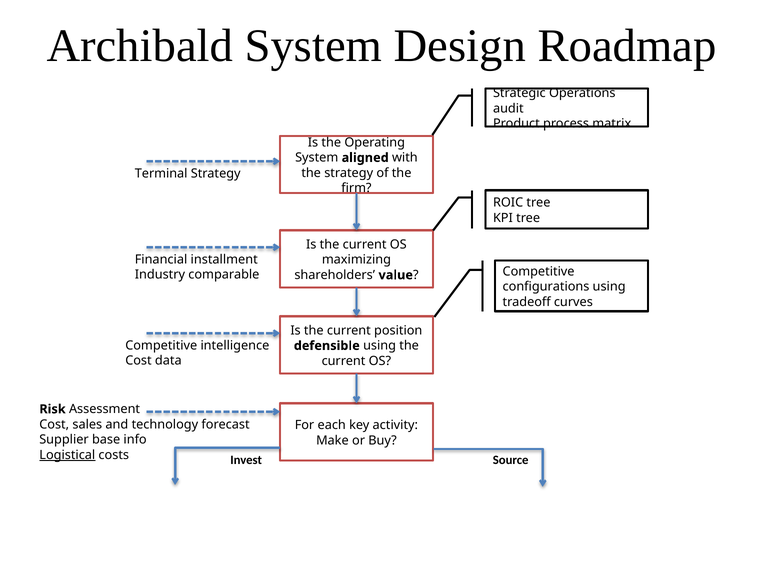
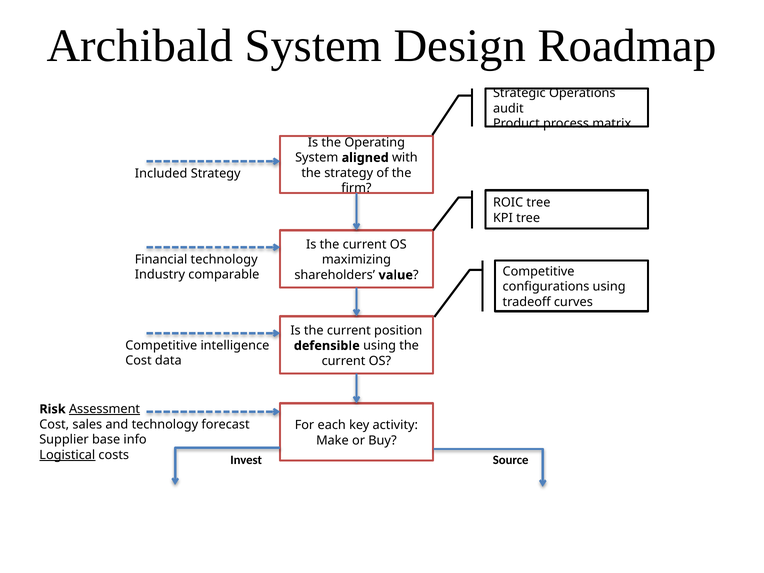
Terminal: Terminal -> Included (161, 174)
Financial installment: installment -> technology (224, 260)
Assessment underline: none -> present (105, 409)
